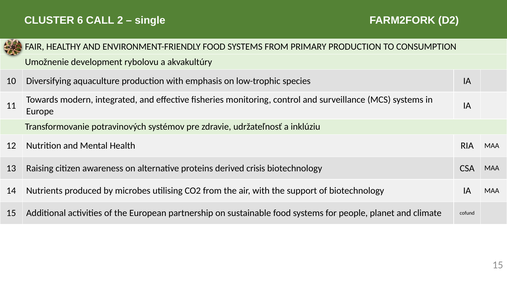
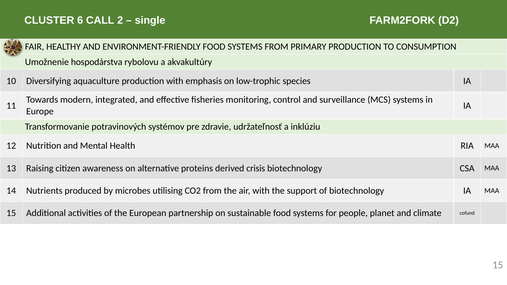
development: development -> hospodárstva (97, 62)
